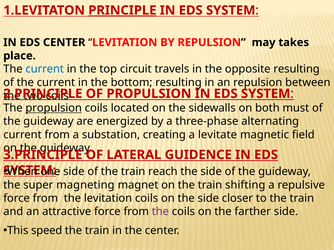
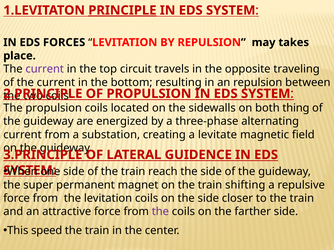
EDS CENTER: CENTER -> FORCES (64, 42)
current colour: blue -> purple (45, 69)
opposite resulting: resulting -> traveling (297, 69)
propulsion underline: present -> none (54, 108)
must: must -> thing (296, 108)
magneting: magneting -> permanent (85, 185)
